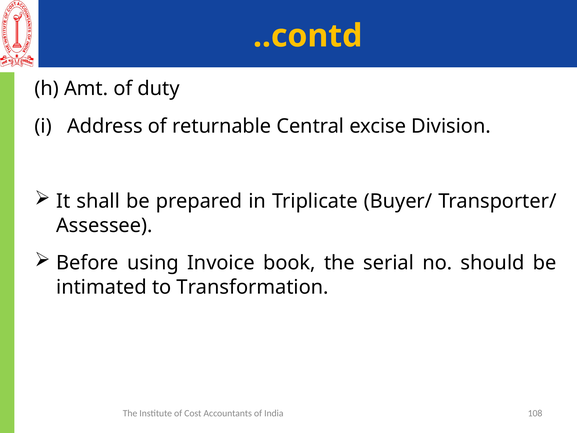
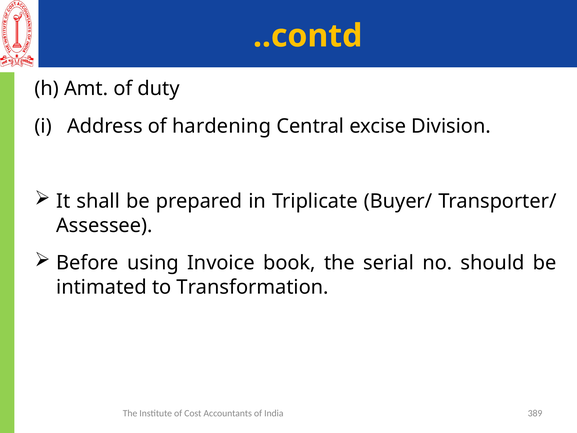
returnable: returnable -> hardening (222, 126)
108: 108 -> 389 (535, 413)
